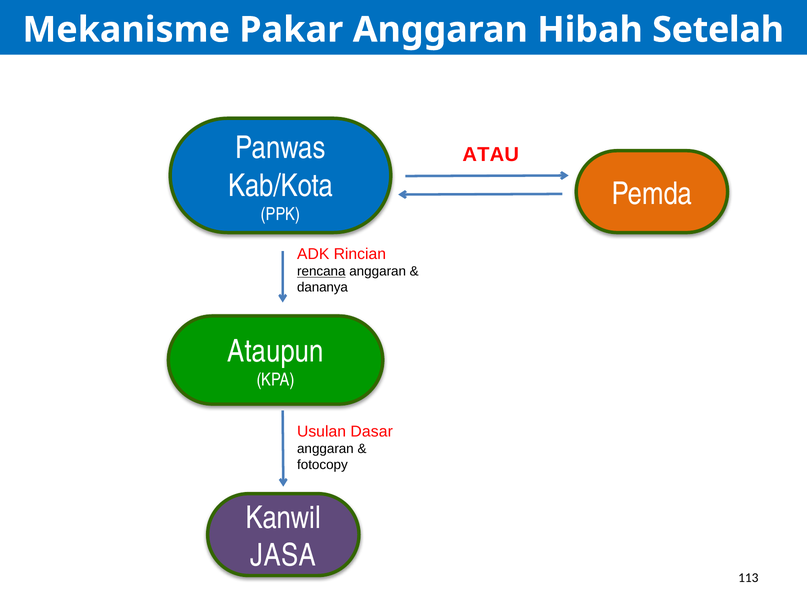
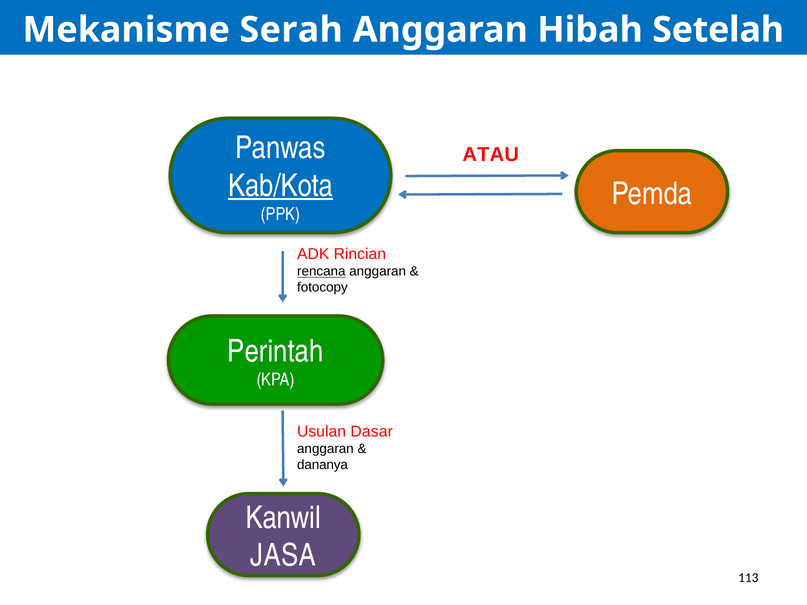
Pakar: Pakar -> Serah (291, 30)
Kab/Kota underline: none -> present (281, 186)
dananya: dananya -> fotocopy (322, 288)
Ataupun: Ataupun -> Perintah (275, 352)
fotocopy: fotocopy -> dananya (323, 465)
